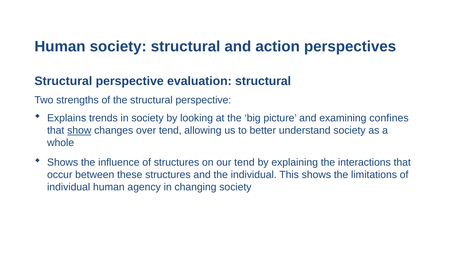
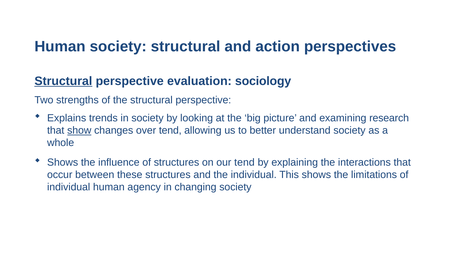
Structural underline: none -> present (63, 81)
evaluation structural: structural -> sociology (263, 81)
confines: confines -> research (389, 118)
